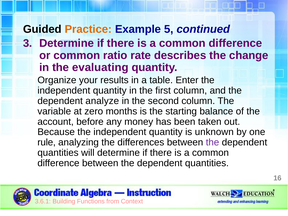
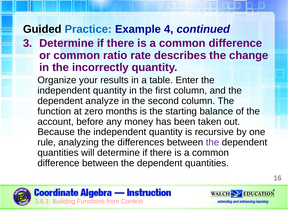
Practice colour: orange -> blue (88, 29)
5: 5 -> 4 (169, 29)
evaluating: evaluating -> incorrectly (100, 67)
variable: variable -> function (54, 111)
unknown: unknown -> recursive (214, 132)
